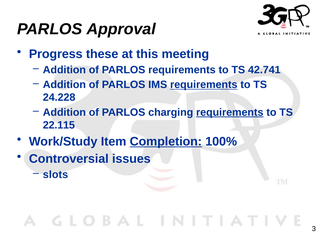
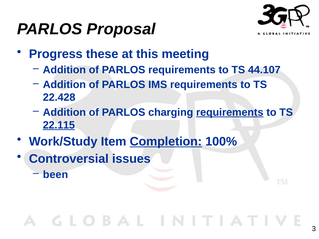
Approval: Approval -> Proposal (121, 29)
42.741: 42.741 -> 44.107 (264, 70)
requirements underline: present -> none (204, 85)
24.228: 24.228 -> 22.428 (59, 98)
22.115 underline: none -> present (59, 125)
slots: slots -> been (55, 175)
